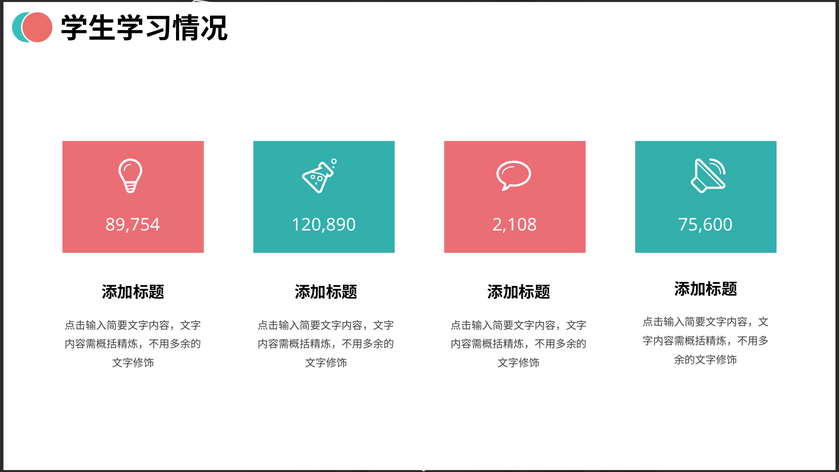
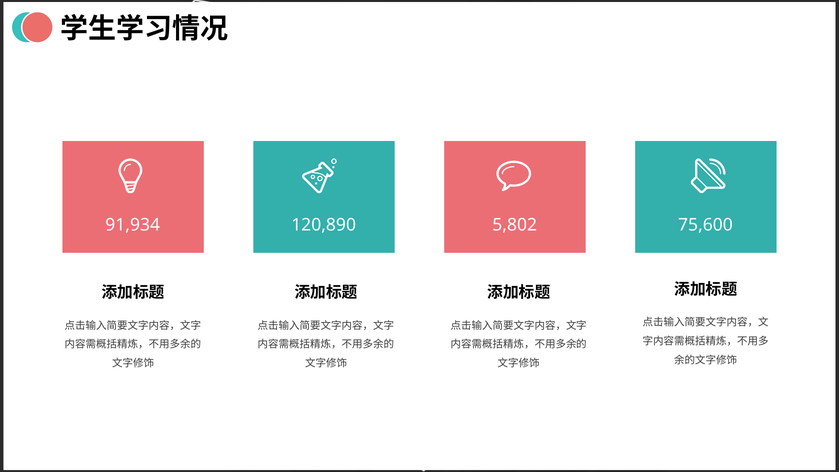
89,754: 89,754 -> 91,934 (133, 225)
2,108: 2,108 -> 5,802 (515, 225)
